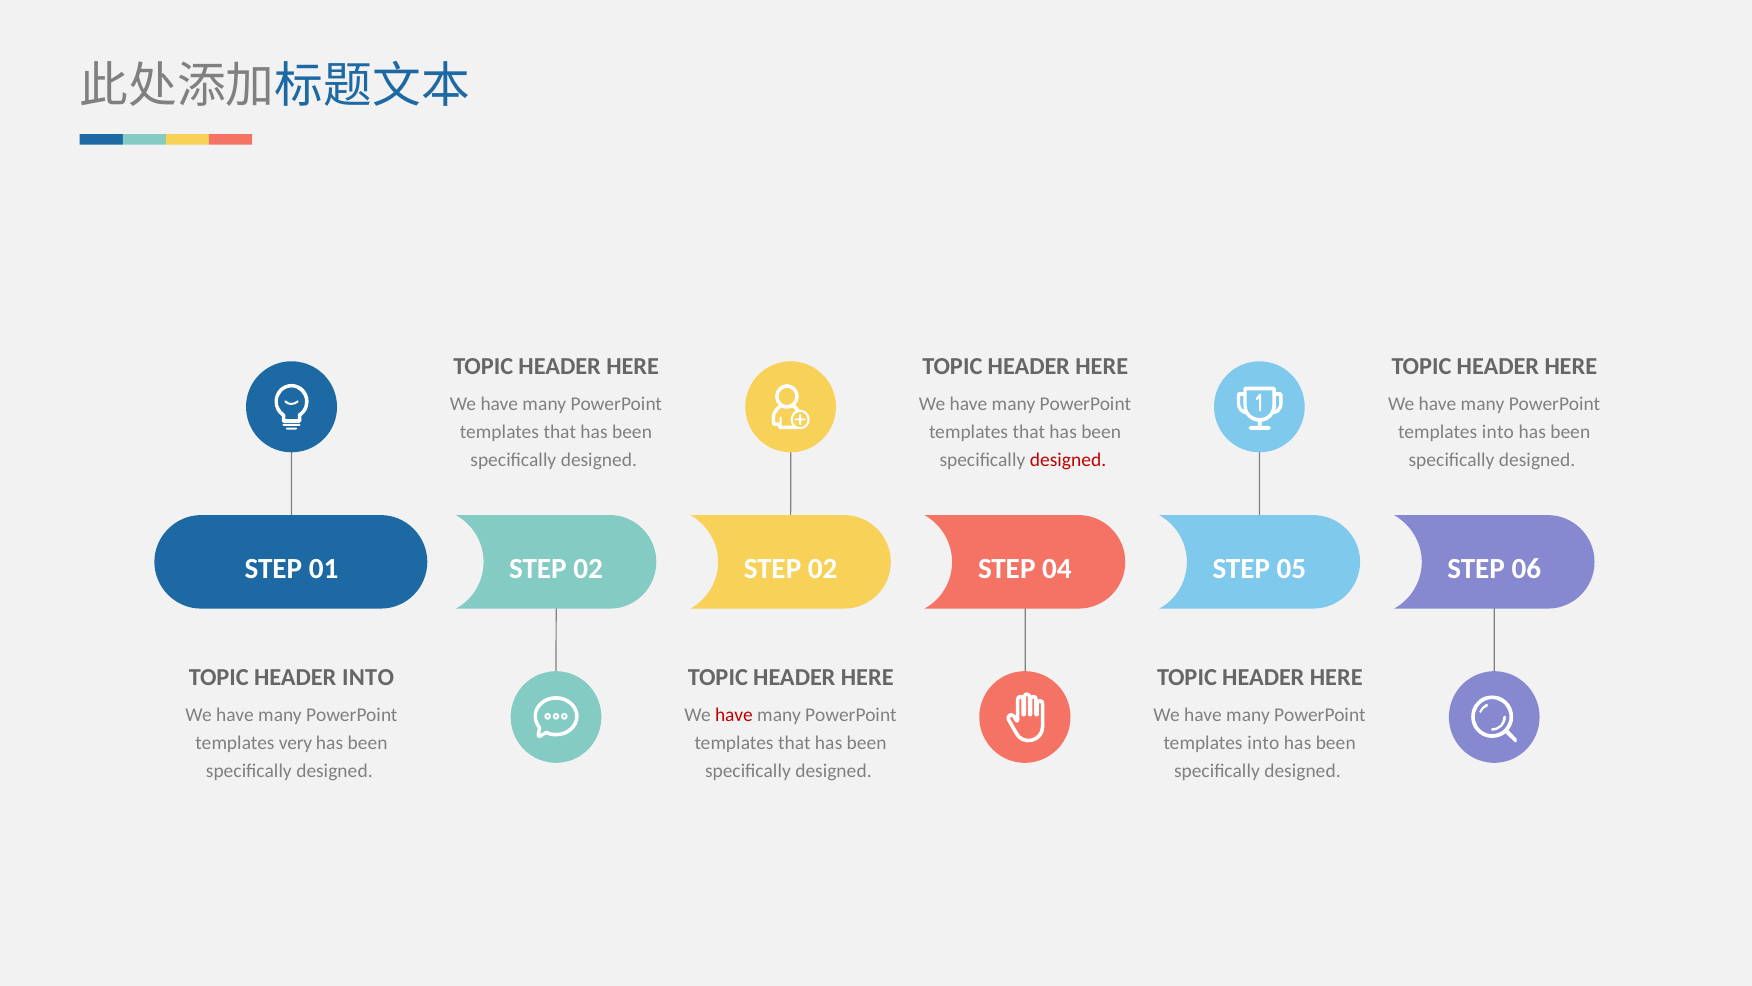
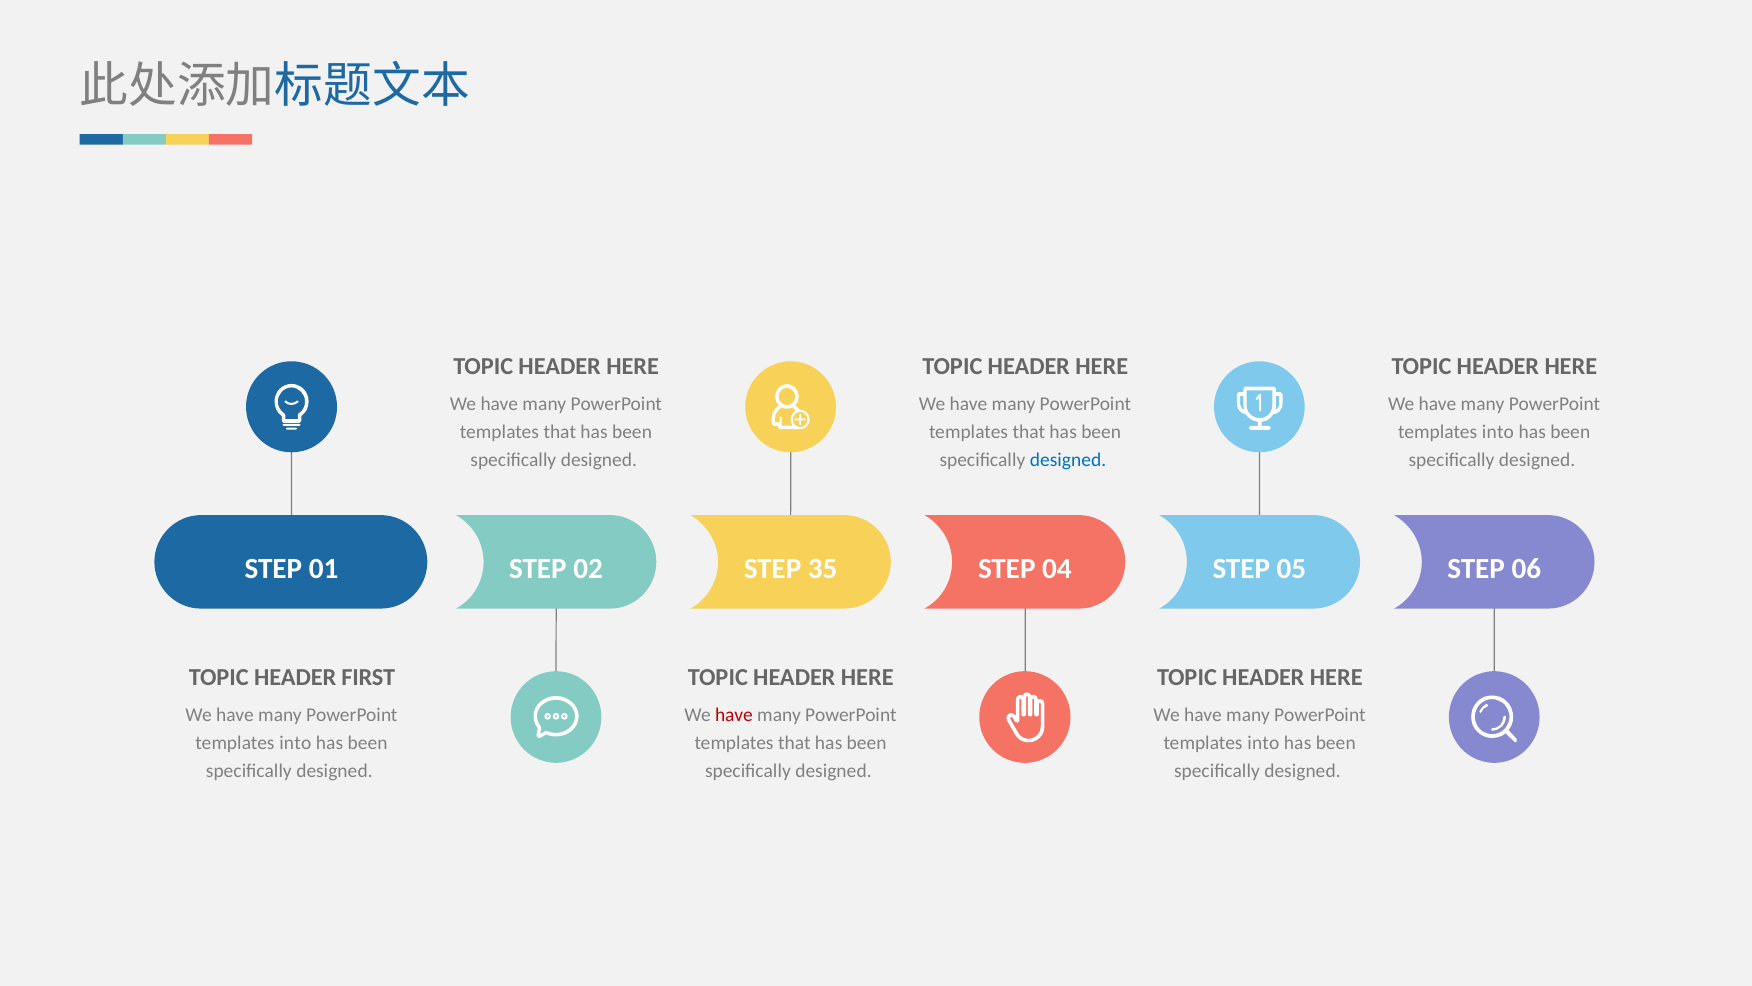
designed colour: red -> blue (1068, 460)
02 STEP 02: 02 -> 35 (823, 568)
HEADER INTO: INTO -> FIRST (368, 677)
very: very -> into (295, 743)
